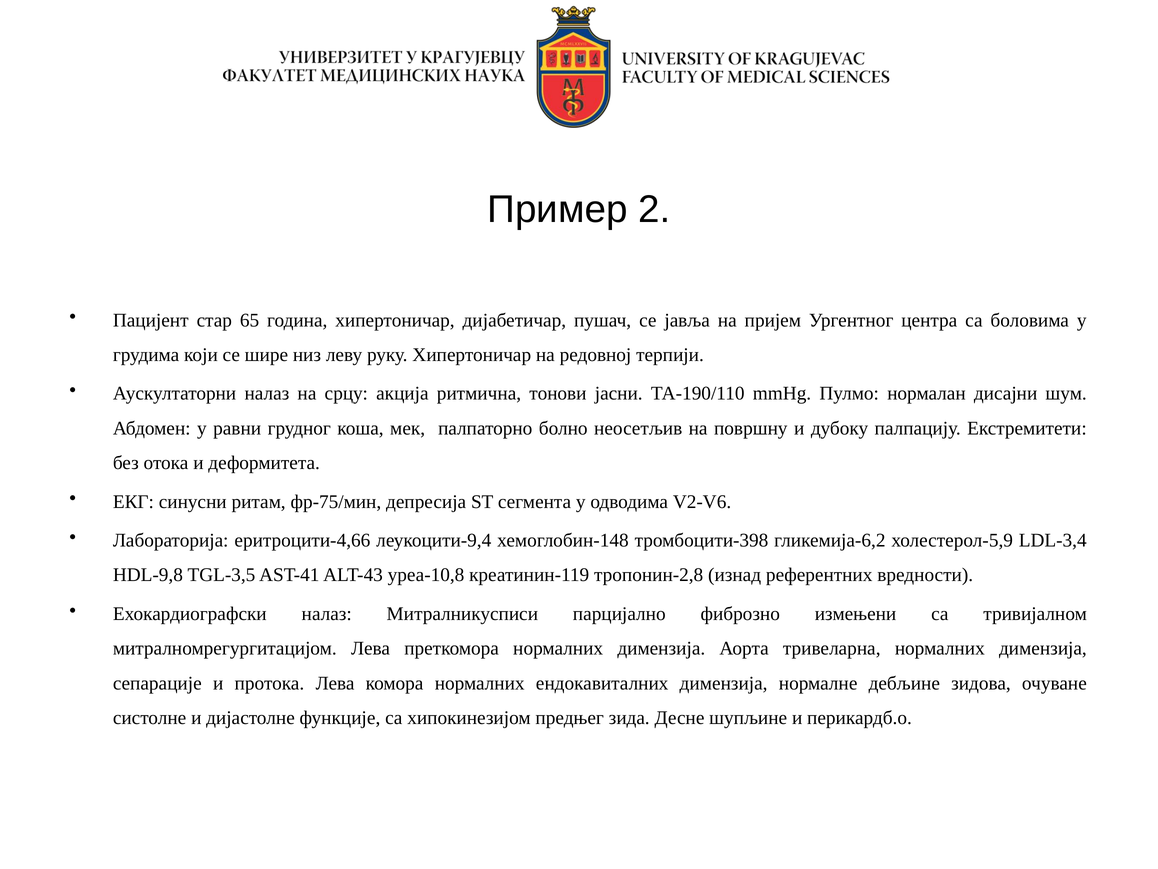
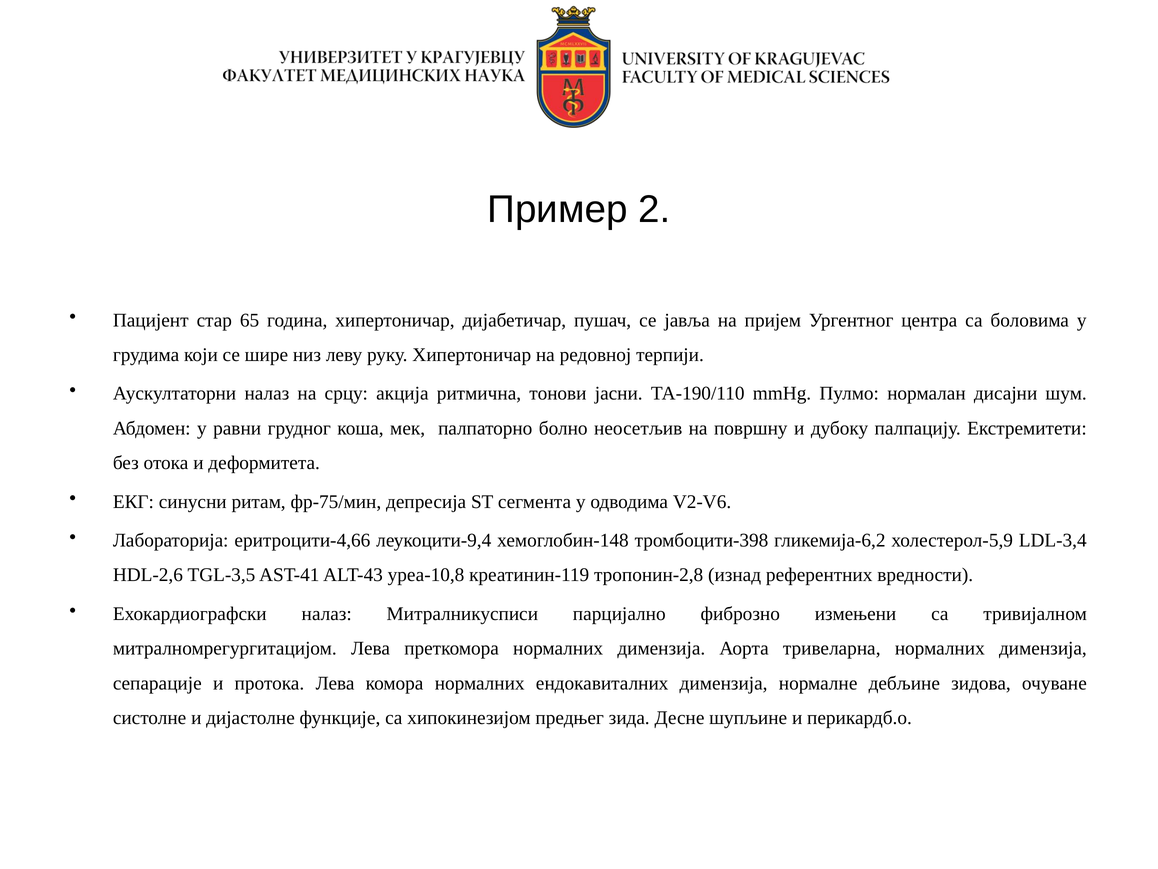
HDL-9,8: HDL-9,8 -> HDL-2,6 (148, 575)
